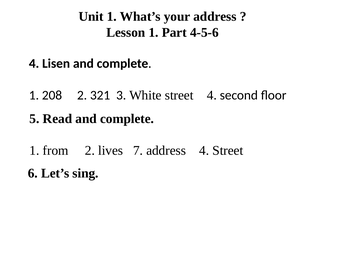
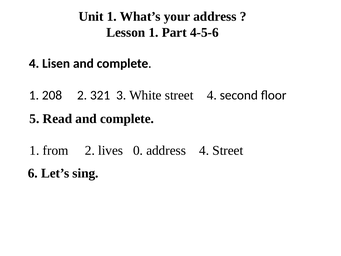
7: 7 -> 0 (138, 150)
